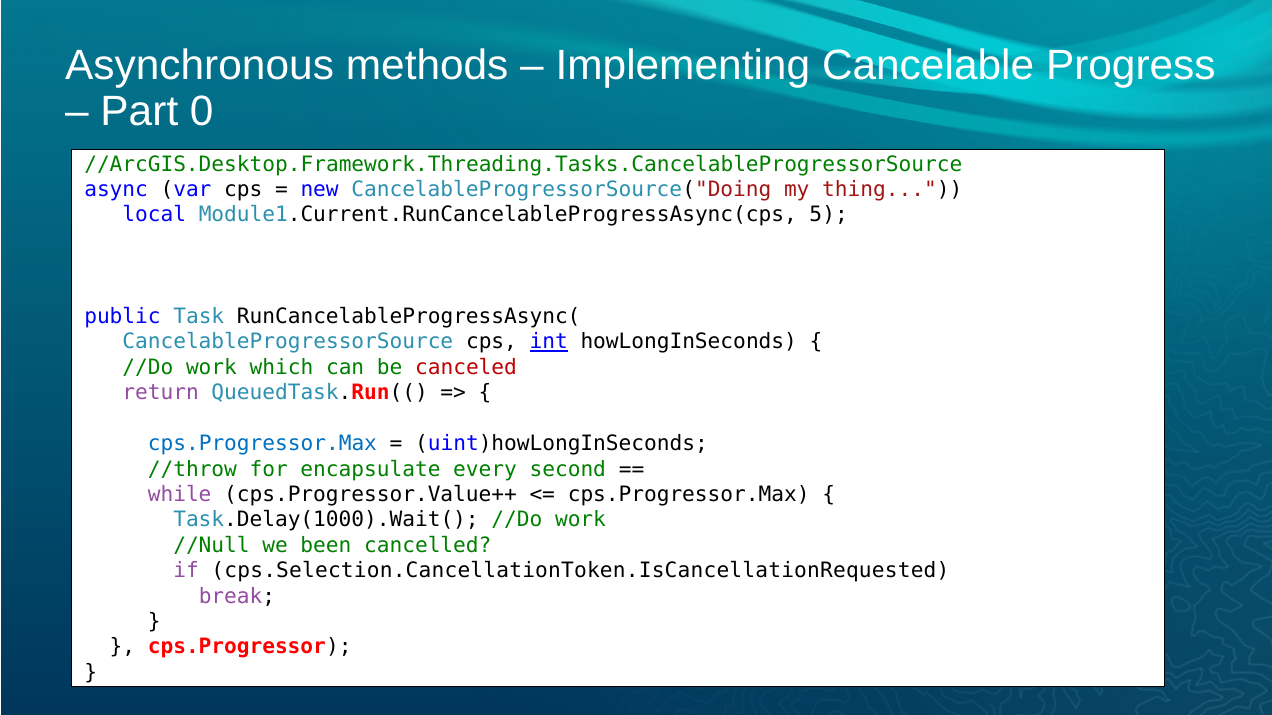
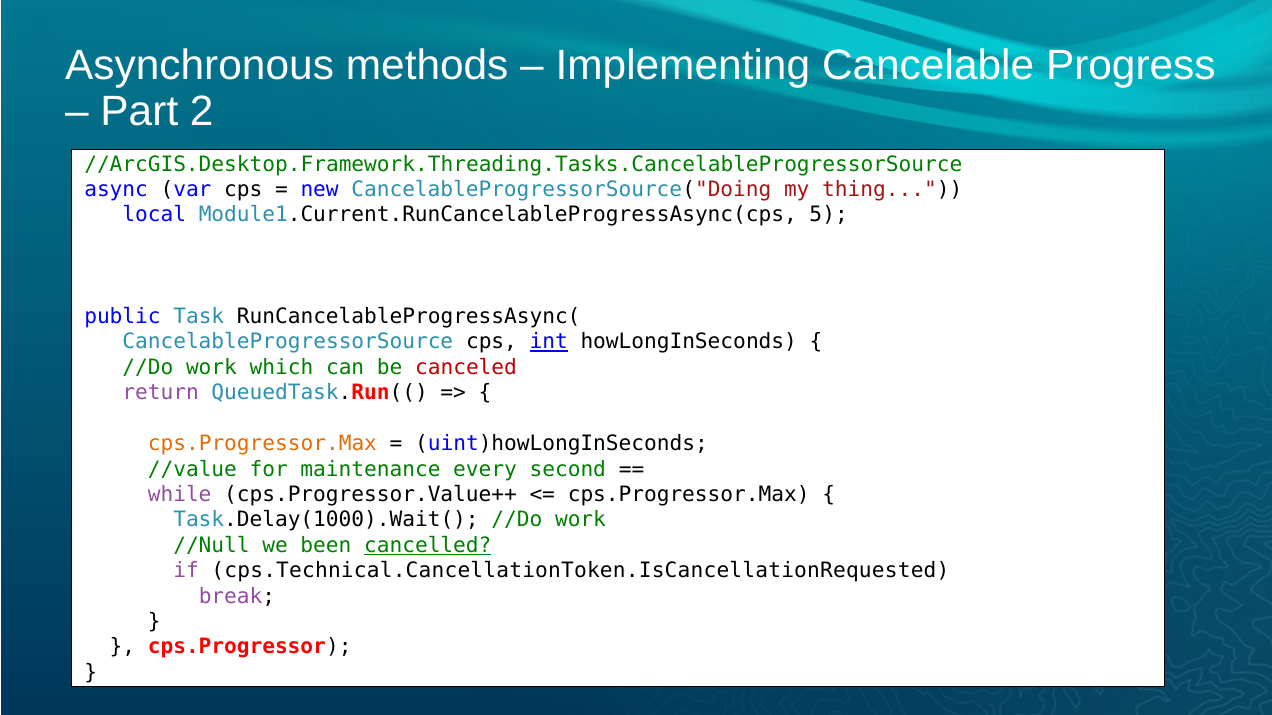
0: 0 -> 2 (202, 111)
cps.Progressor.Max colour: blue -> orange (262, 444)
//throw: //throw -> //value (192, 469)
encapsulate: encapsulate -> maintenance (371, 469)
cancelled underline: none -> present (428, 546)
cps.Selection.CancellationToken.IsCancellationRequested: cps.Selection.CancellationToken.IsCancellationRequested -> cps.Technical.CancellationToken.IsCancellationRequested (580, 571)
